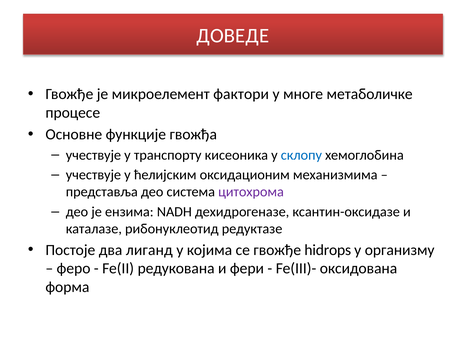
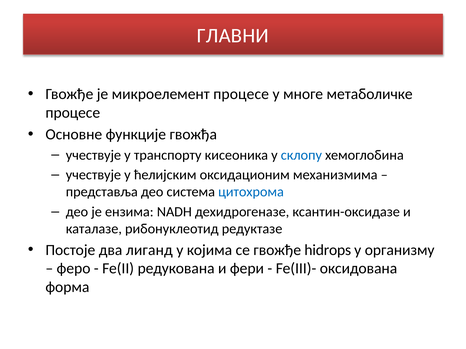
ДОВЕДЕ: ДОВЕДЕ -> ГЛАВНИ (233, 36)
микроелемент фактори: фактори -> процесе (241, 94)
цитохрома colour: purple -> blue (251, 192)
